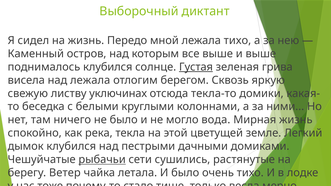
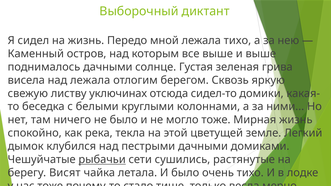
поднималось клубился: клубился -> дачными (108, 67)
Густая underline: present -> none (196, 67)
текла-то: текла-то -> сидел-то (214, 93)
могло вода: вода -> тоже (216, 120)
Ветер: Ветер -> Висят (65, 173)
